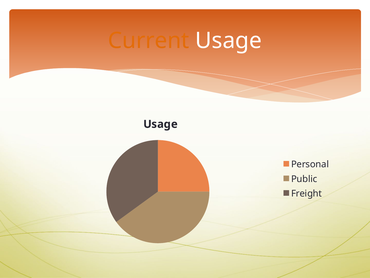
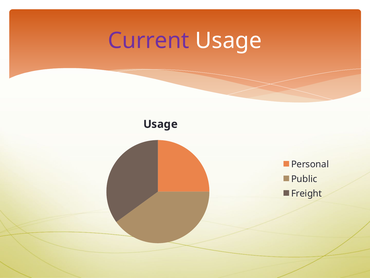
Current colour: orange -> purple (149, 41)
